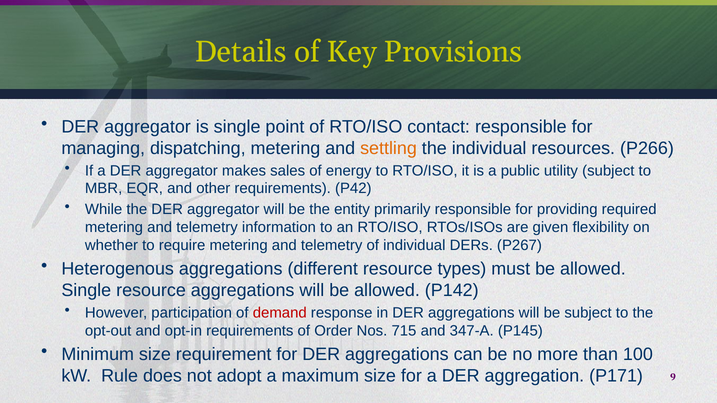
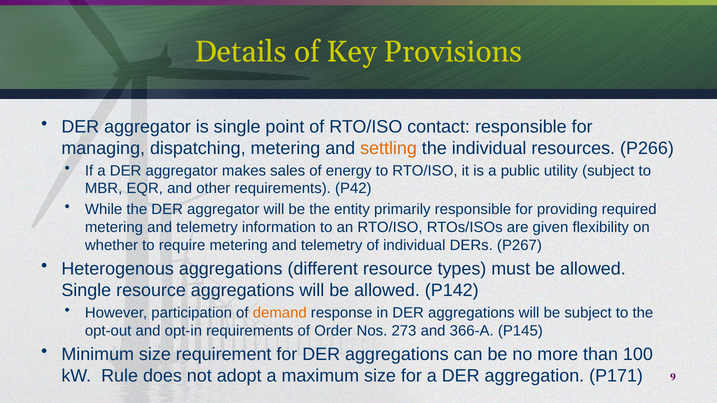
demand colour: red -> orange (280, 313)
715: 715 -> 273 (404, 331)
347-A: 347-A -> 366-A (472, 331)
